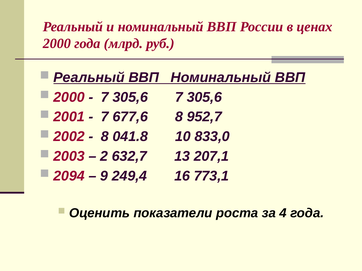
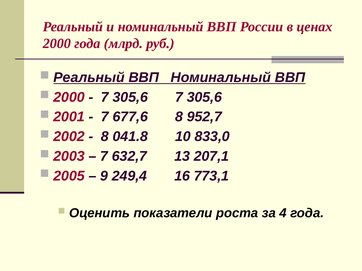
2: 2 -> 7 (104, 157)
2094: 2094 -> 2005 (69, 176)
